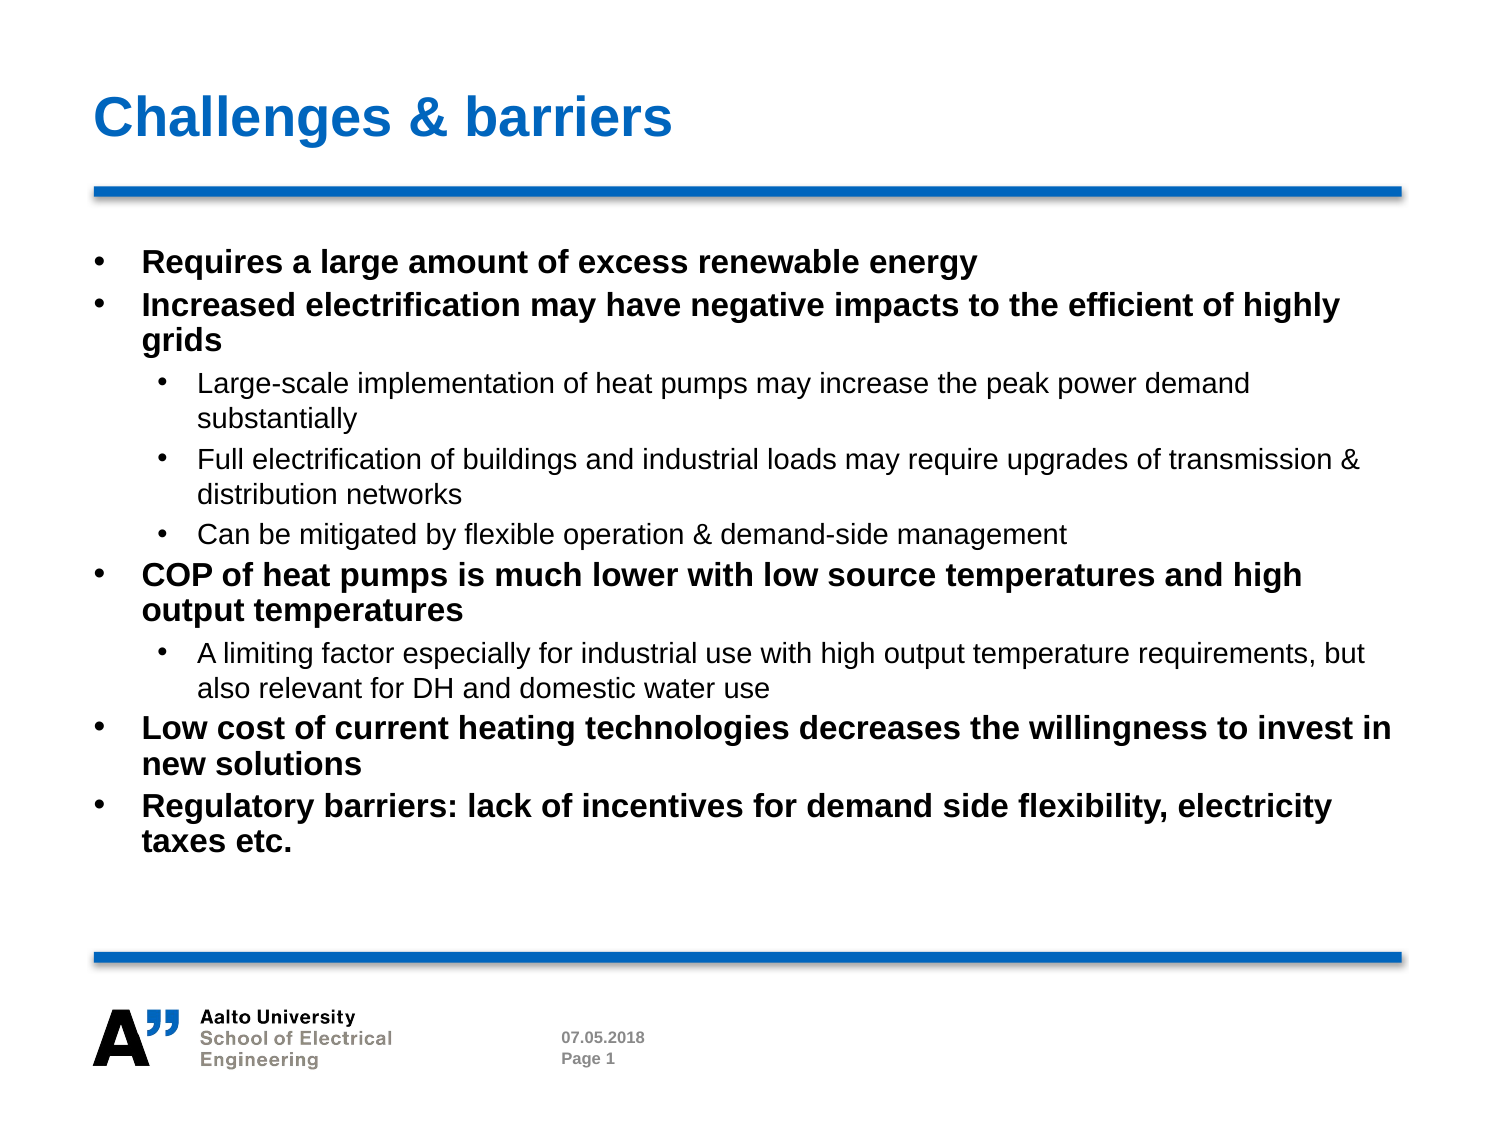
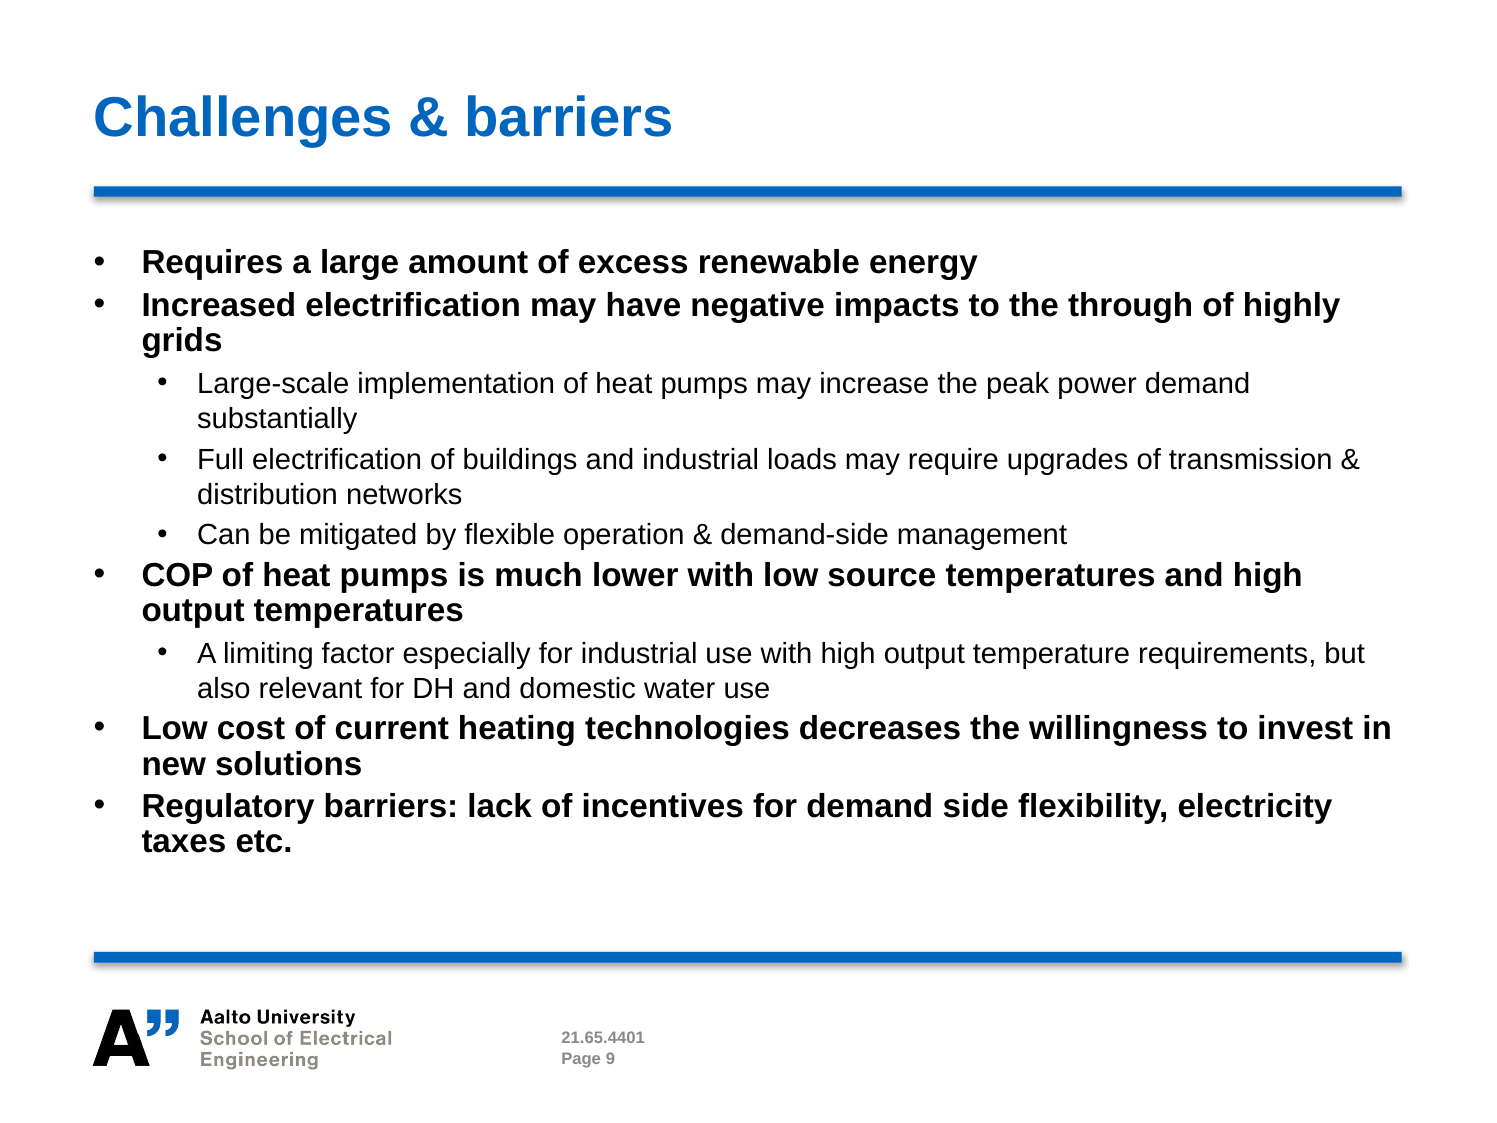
efficient: efficient -> through (1131, 305)
07.05.2018: 07.05.2018 -> 21.65.4401 (603, 1038)
1: 1 -> 9 (610, 1059)
